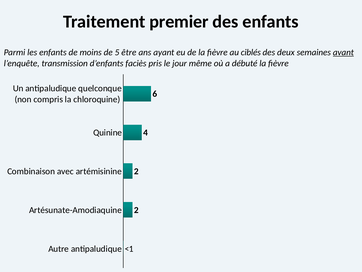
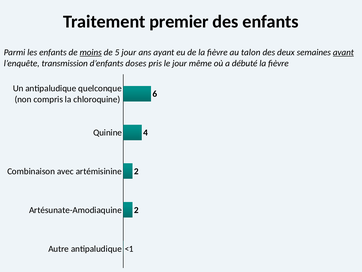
moins underline: none -> present (91, 52)
5 être: être -> jour (129, 52)
ciblés: ciblés -> talon (251, 52)
faciès: faciès -> doses (136, 63)
